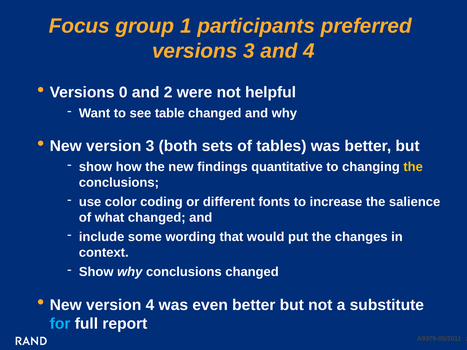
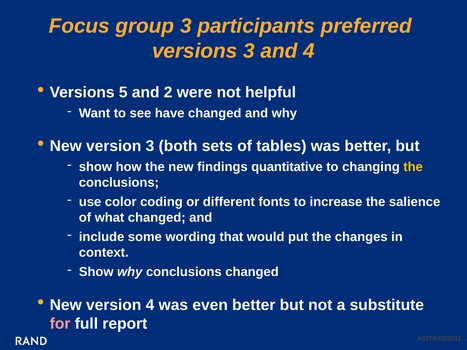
group 1: 1 -> 3 (186, 26)
0: 0 -> 5 (123, 93)
table: table -> have (170, 113)
for colour: light blue -> pink (60, 324)
